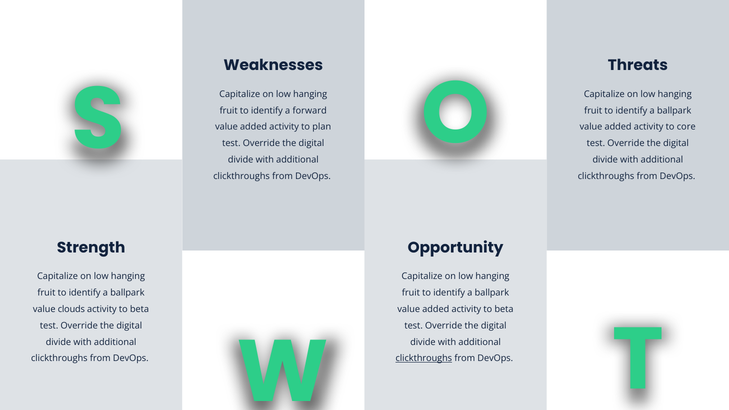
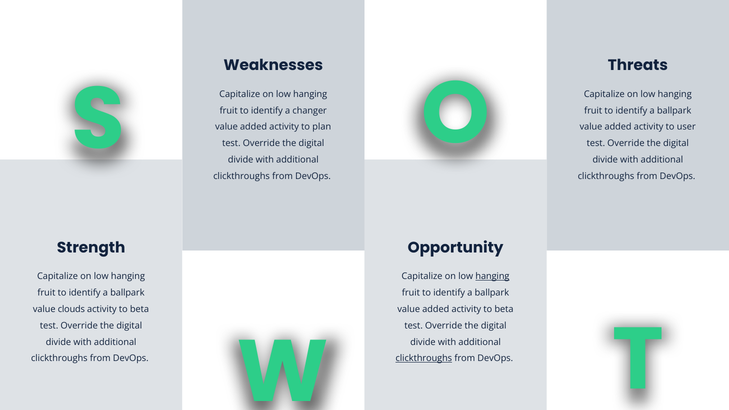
forward: forward -> changer (310, 111)
core: core -> user (686, 127)
hanging underline: none -> present (492, 276)
